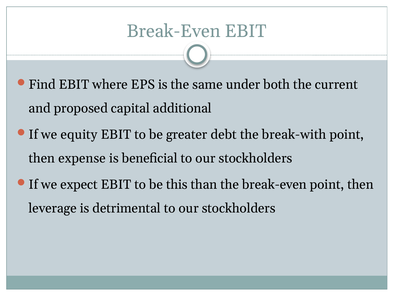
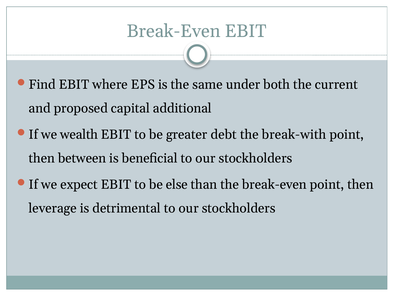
equity: equity -> wealth (79, 134)
expense: expense -> between (82, 158)
this: this -> else (177, 184)
